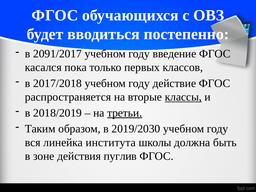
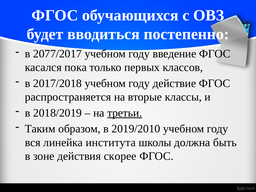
2091/2017: 2091/2017 -> 2077/2017 (58, 54)
классы underline: present -> none (183, 97)
2019/2030: 2019/2030 -> 2019/2010 (136, 129)
пуглив: пуглив -> скорее (120, 156)
